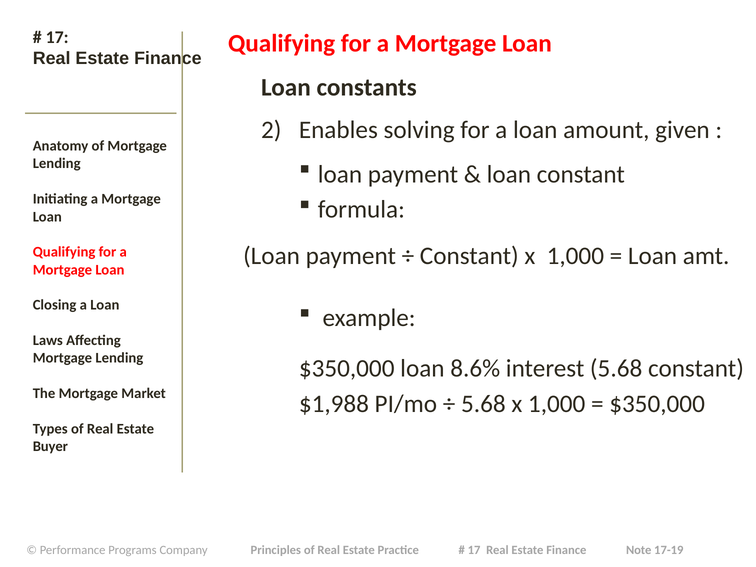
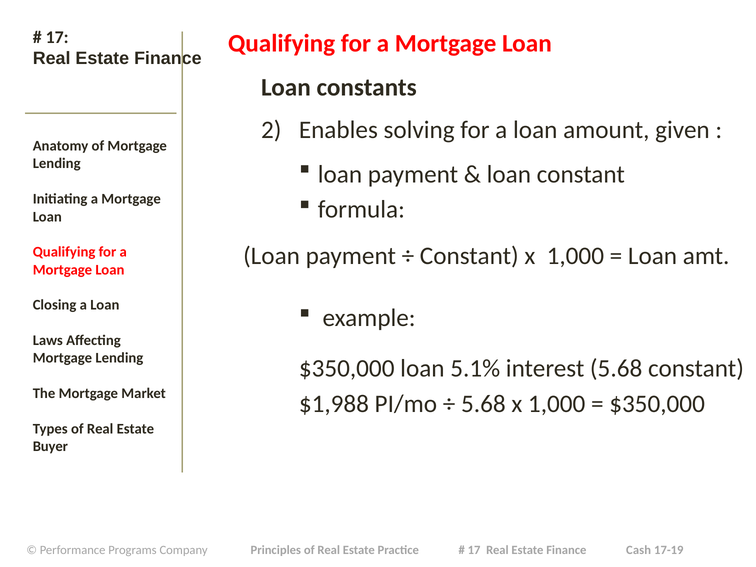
8.6%: 8.6% -> 5.1% (475, 369)
Note: Note -> Cash (639, 550)
